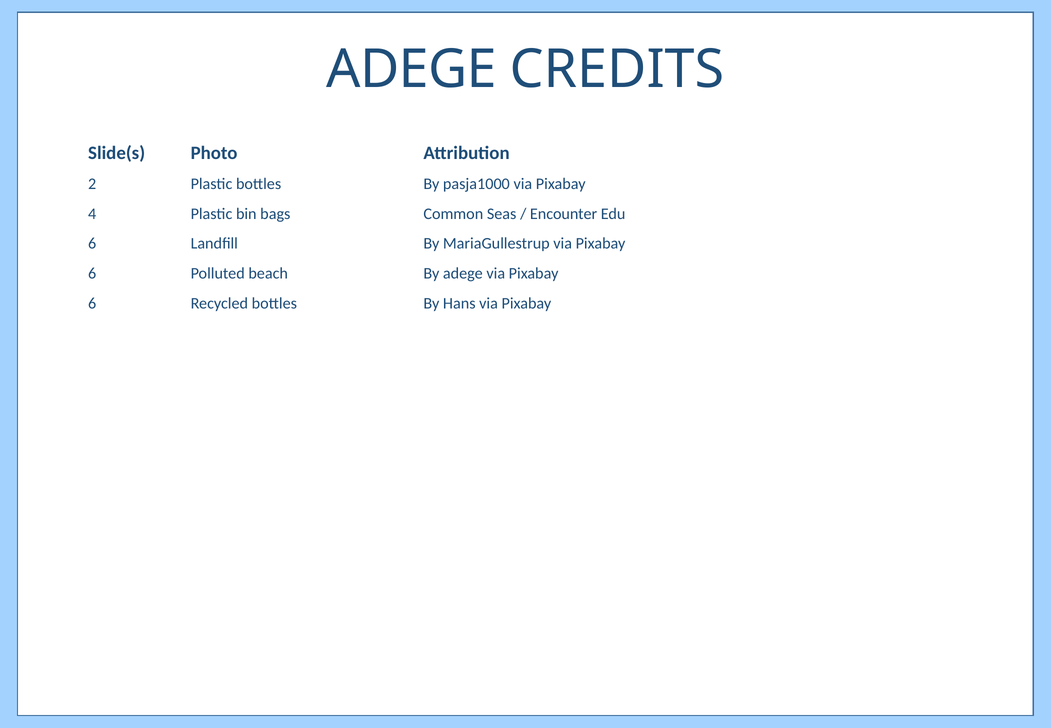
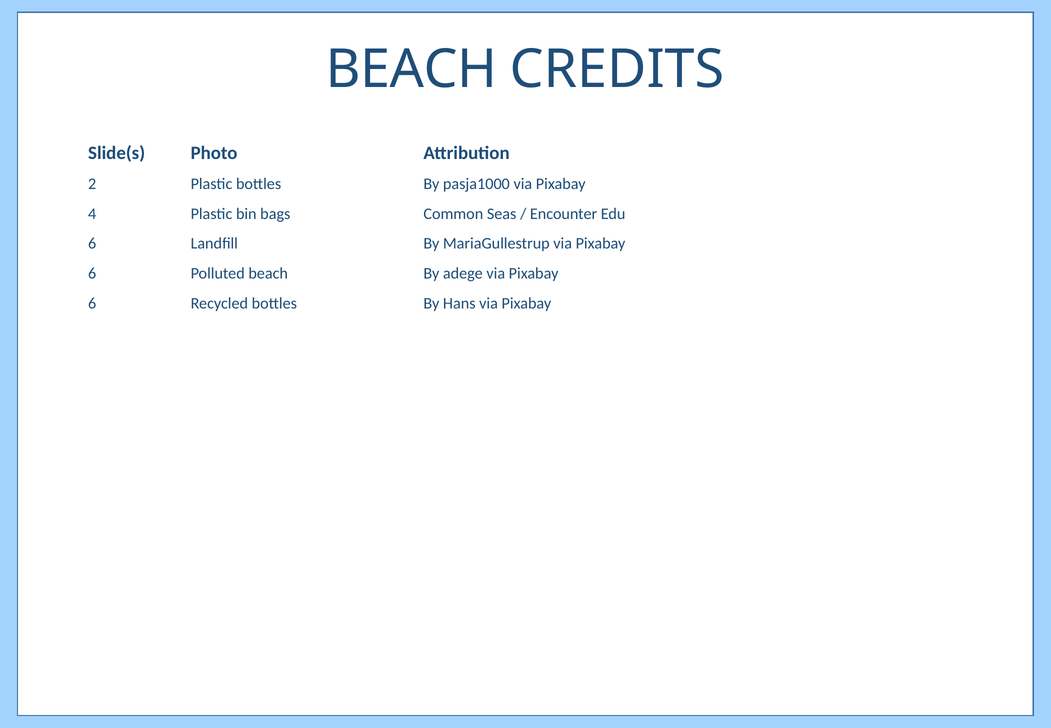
ADEGE: ADEGE -> BEACH (412, 70)
